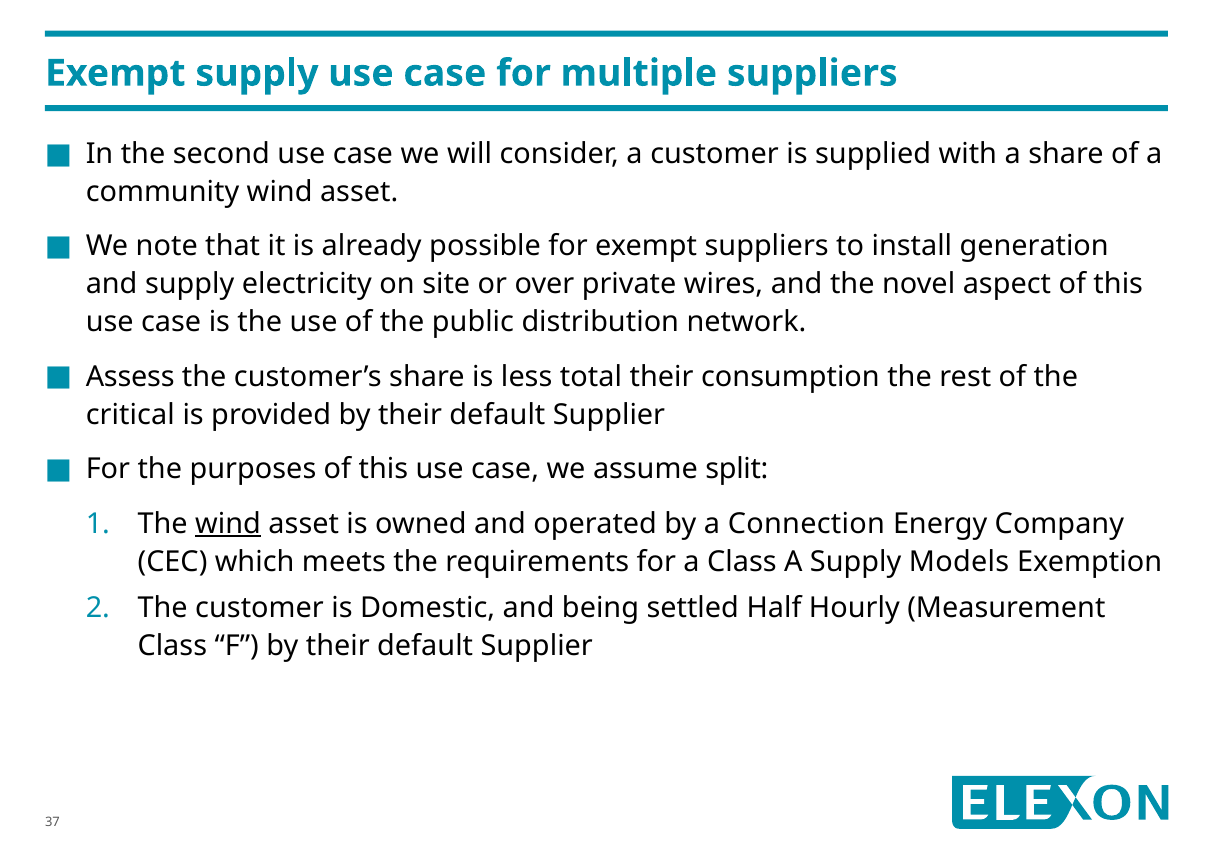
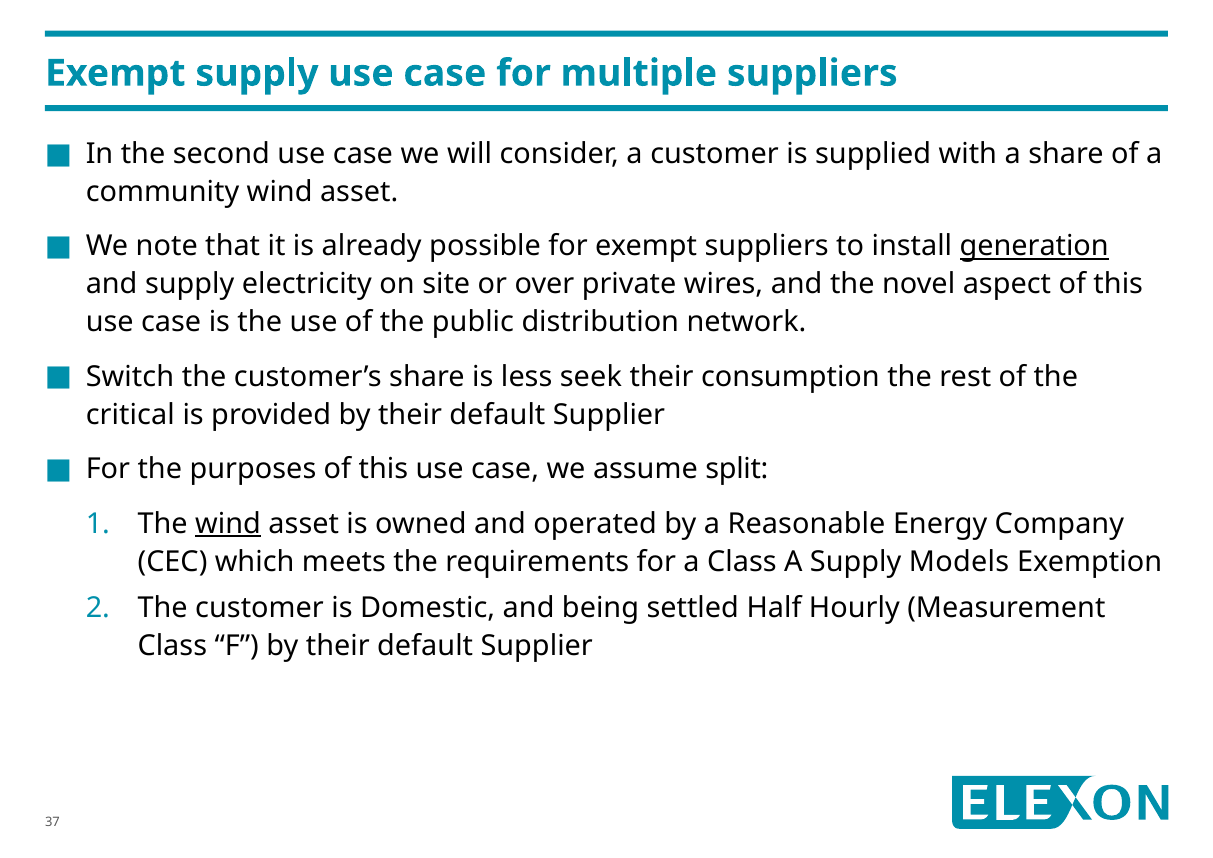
generation underline: none -> present (1034, 246)
Assess: Assess -> Switch (130, 377)
total: total -> seek (591, 377)
Connection: Connection -> Reasonable (806, 523)
